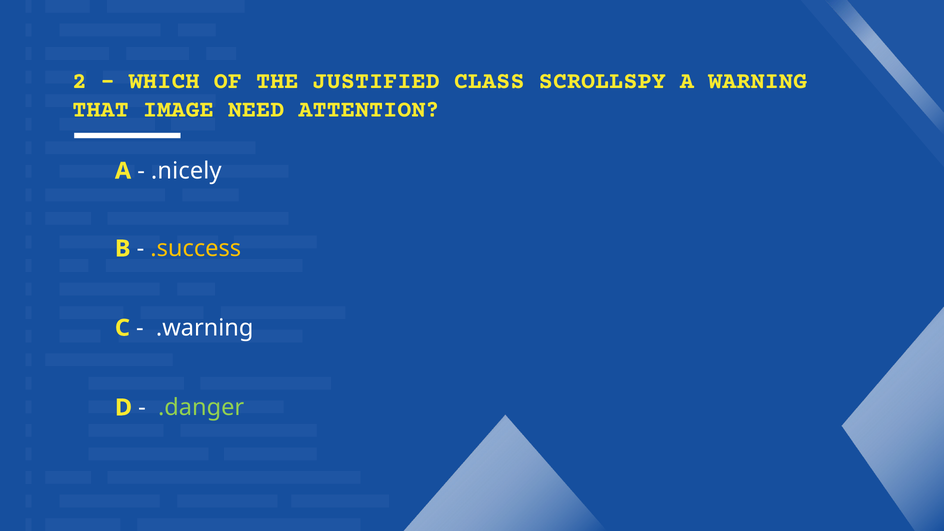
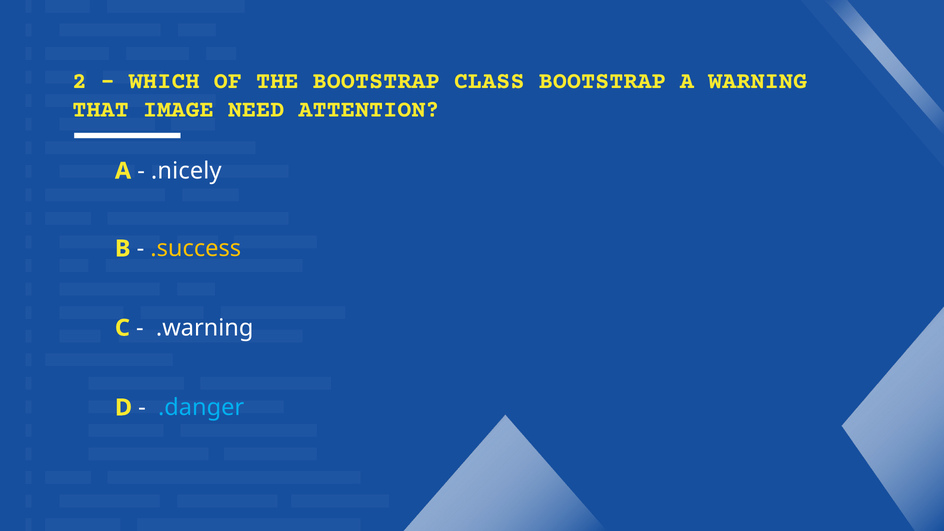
THE JUSTIFIED: JUSTIFIED -> BOOTSTRAP (376, 81)
CLASS SCROLLSPY: SCROLLSPY -> BOOTSTRAP (602, 81)
.danger colour: light green -> light blue (201, 408)
